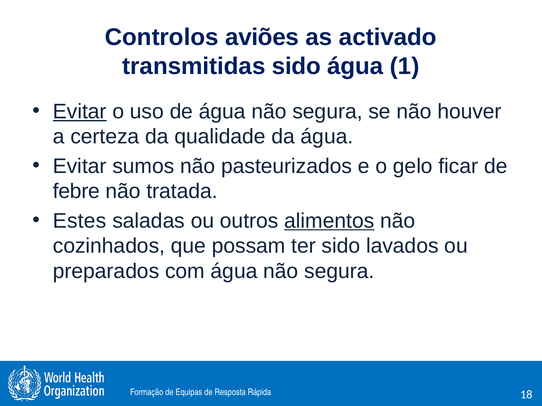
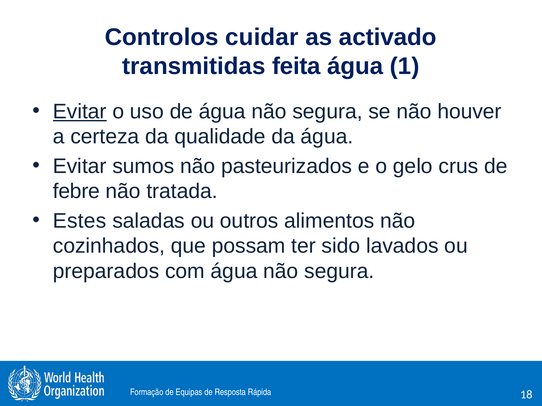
aviões: aviões -> cuidar (262, 37)
transmitidas sido: sido -> feita (296, 66)
ficar: ficar -> crus (458, 166)
alimentos underline: present -> none (329, 221)
